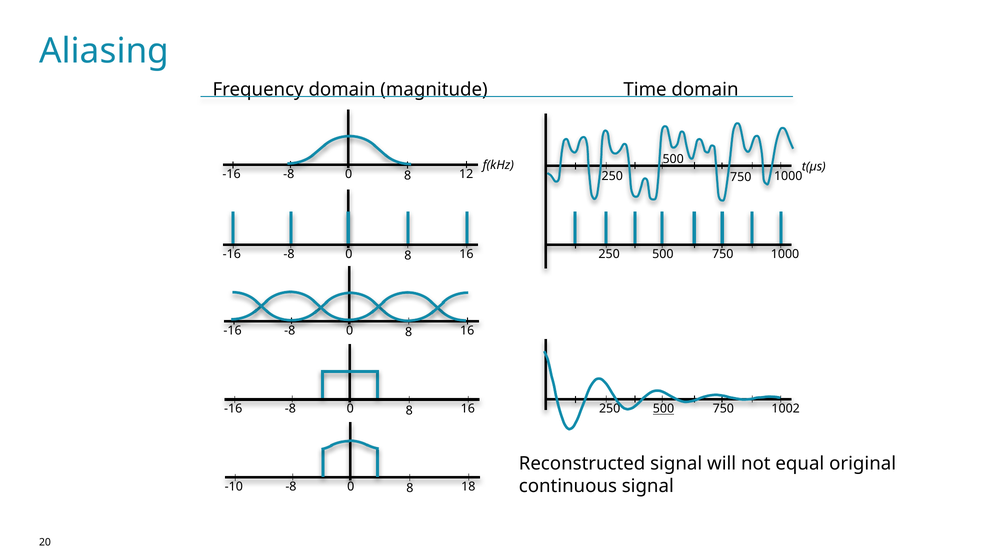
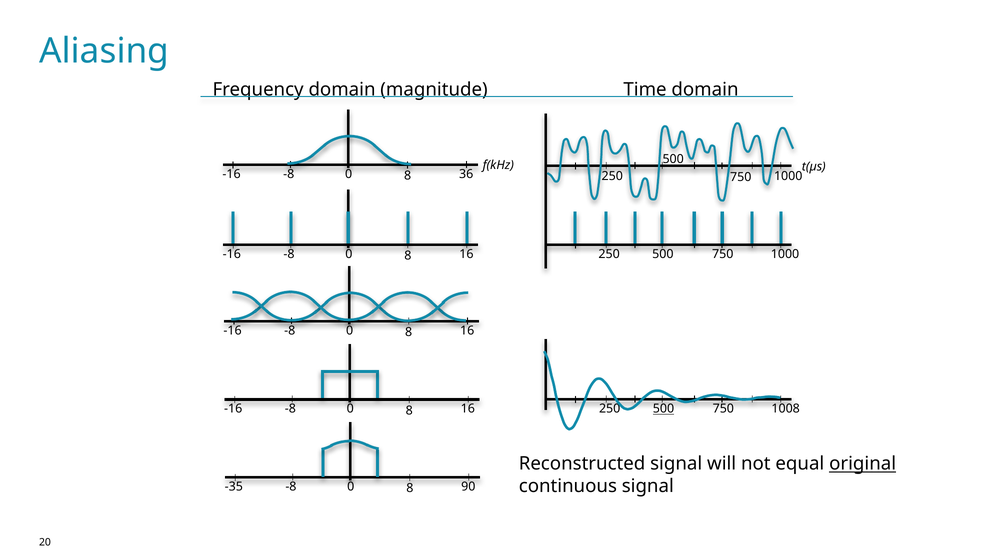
12: 12 -> 36 (466, 174)
1002: 1002 -> 1008 (786, 409)
original underline: none -> present (863, 464)
-10: -10 -> -35 (234, 487)
18: 18 -> 90 (468, 487)
